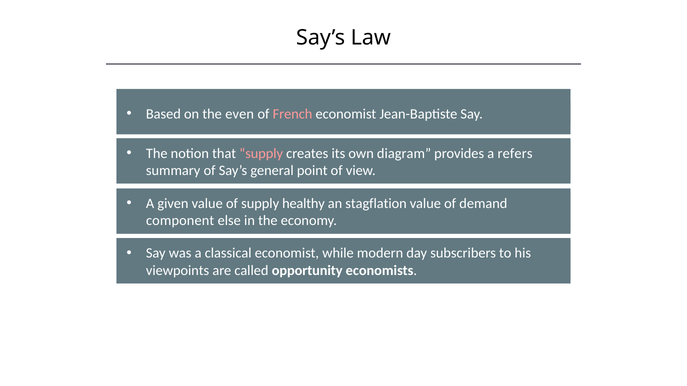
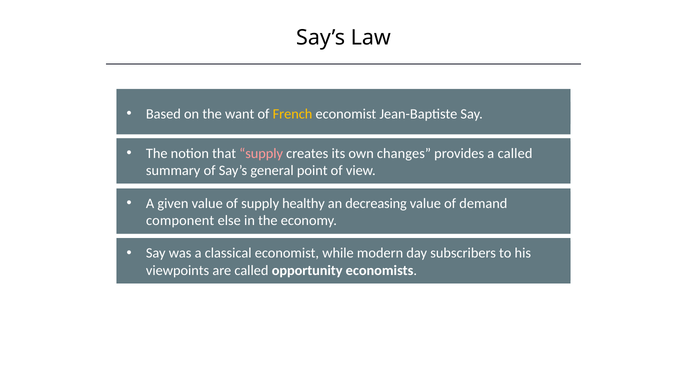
even: even -> want (240, 114)
French colour: pink -> yellow (293, 114)
diagram: diagram -> changes (404, 153)
a refers: refers -> called (515, 153)
stagflation: stagflation -> decreasing (376, 204)
